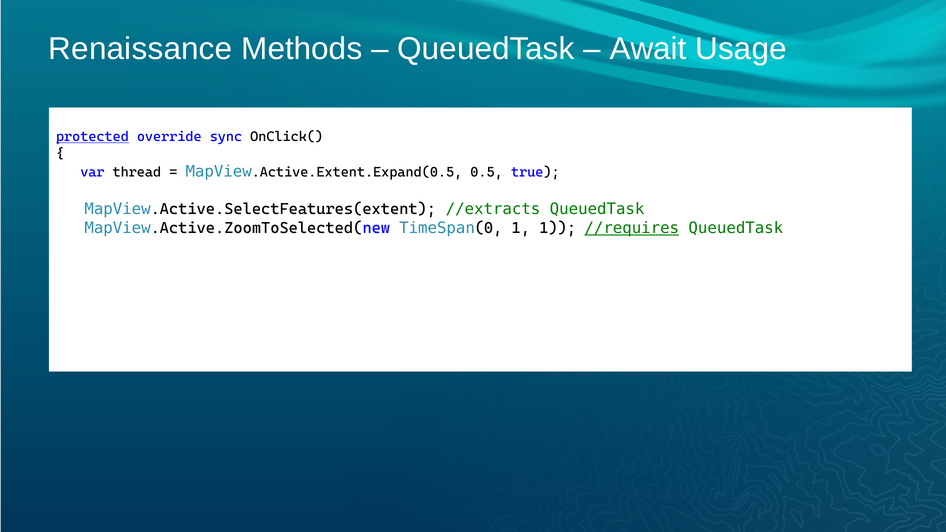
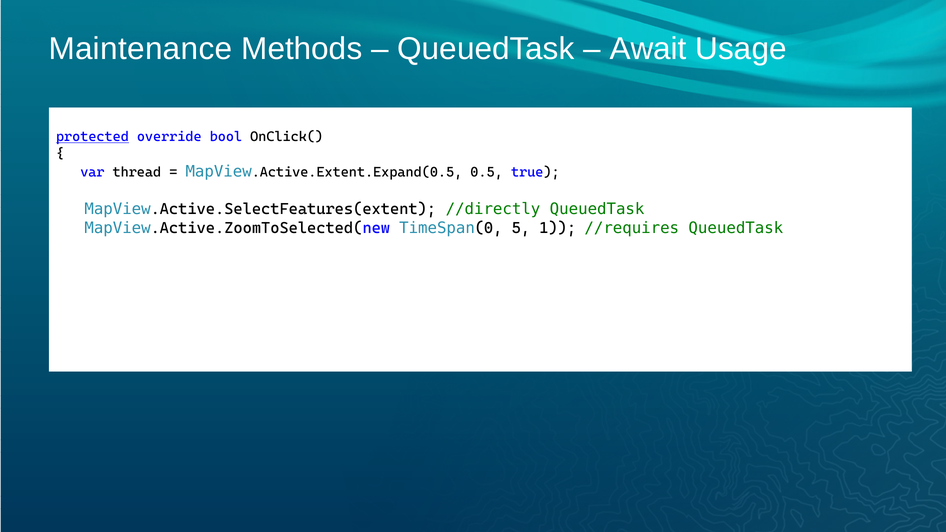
Renaissance: Renaissance -> Maintenance (140, 49)
sync: sync -> bool (226, 137)
//extracts: //extracts -> //directly (493, 209)
TimeSpan(0 1: 1 -> 5 (521, 228)
//requires underline: present -> none (632, 228)
